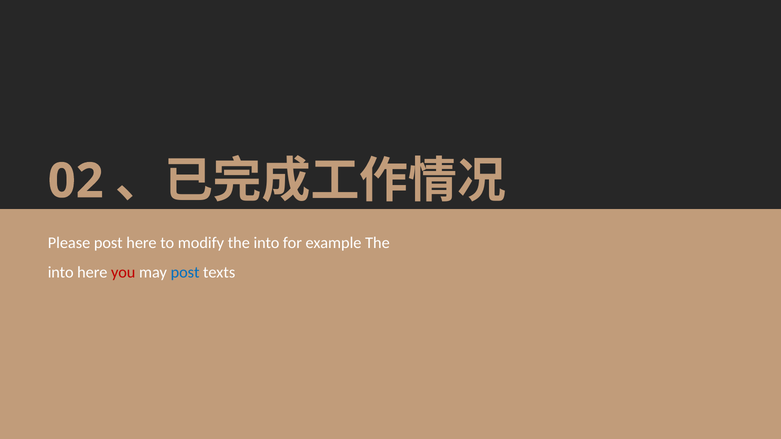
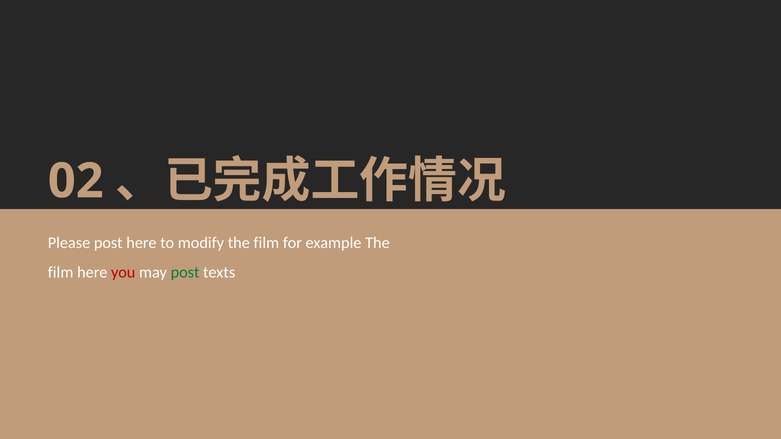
modify the into: into -> film (266, 243)
into: into -> film (61, 273)
post colour: blue -> green (185, 273)
